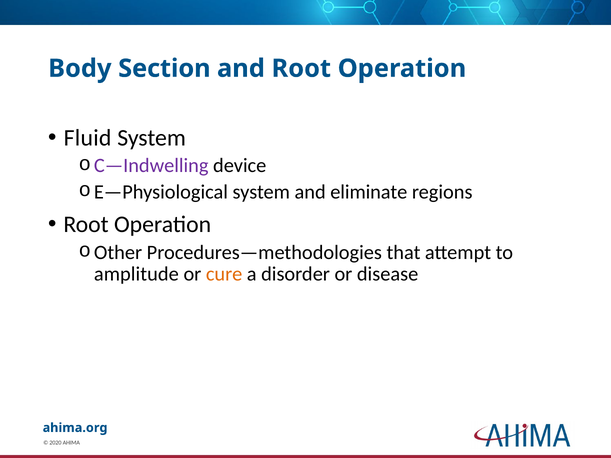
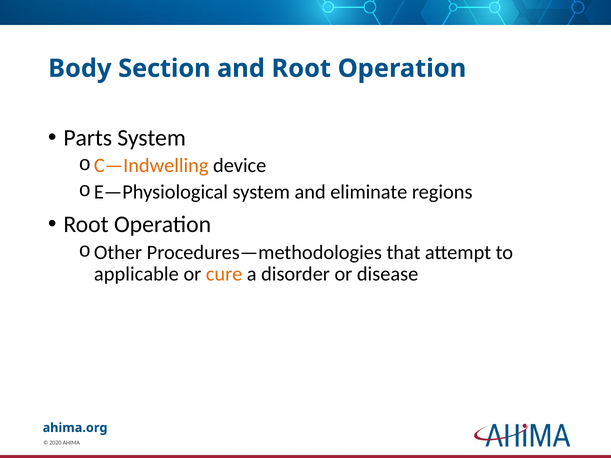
Fluid: Fluid -> Parts (88, 138)
C—Indwelling colour: purple -> orange (151, 166)
amplitude: amplitude -> applicable (136, 274)
